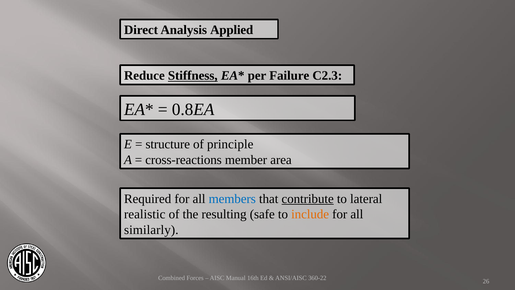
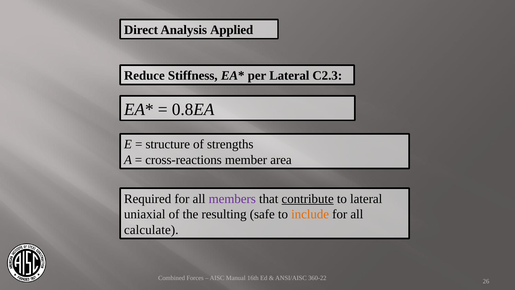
Stiffness underline: present -> none (193, 76)
per Failure: Failure -> Lateral (289, 76)
principle: principle -> strengths (230, 144)
members colour: blue -> purple (232, 199)
realistic: realistic -> uniaxial (145, 214)
similarly: similarly -> calculate (151, 230)
